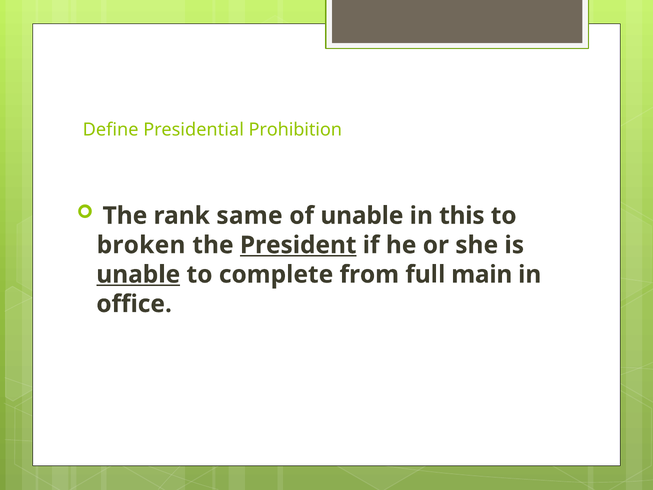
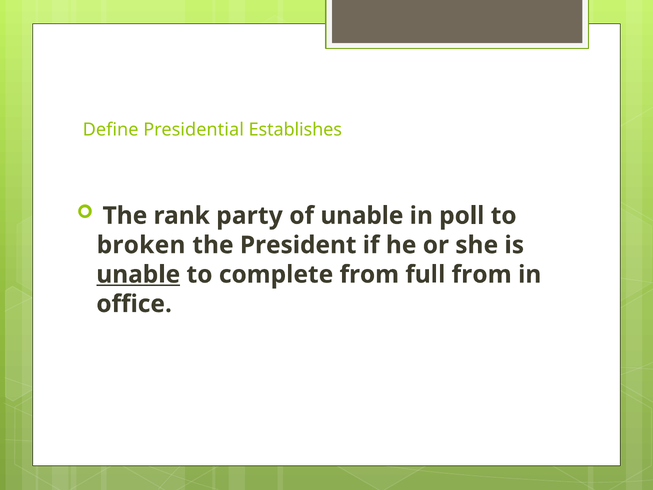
Prohibition: Prohibition -> Establishes (295, 130)
same: same -> party (249, 216)
this: this -> poll (462, 216)
President underline: present -> none (298, 245)
full main: main -> from (482, 274)
